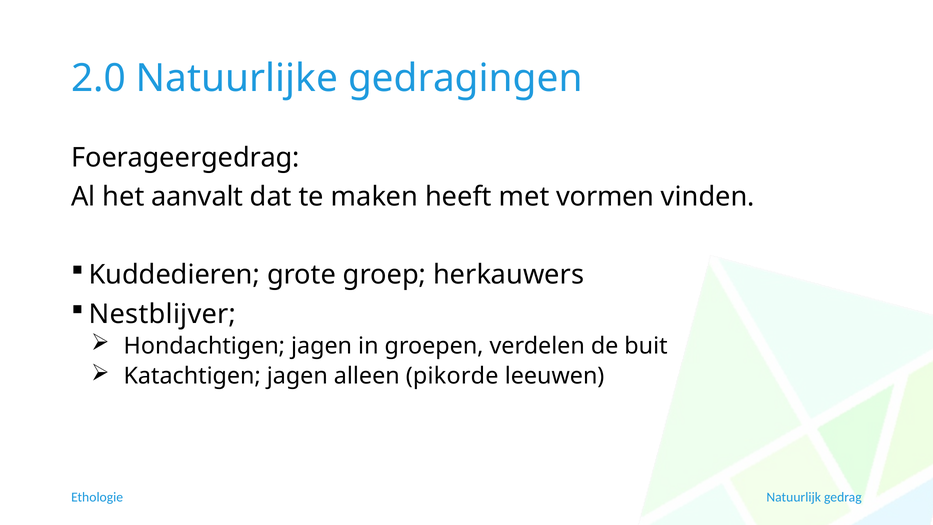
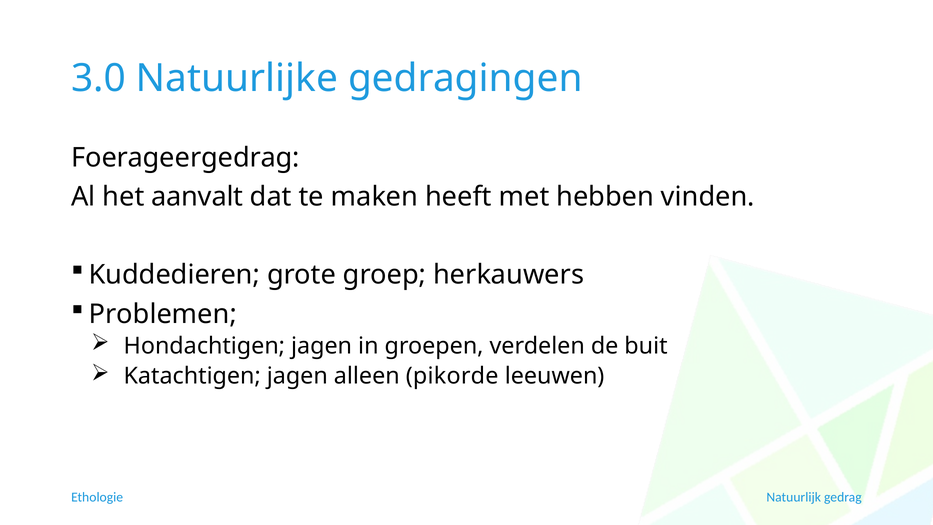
2.0: 2.0 -> 3.0 (99, 78)
vormen: vormen -> hebben (605, 197)
Nestblijver: Nestblijver -> Problemen (163, 314)
